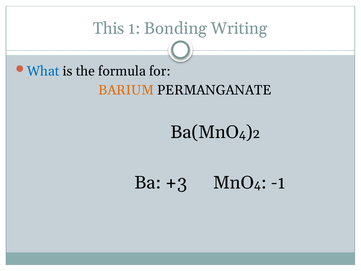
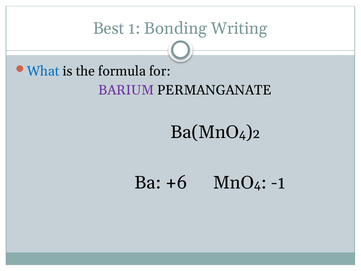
This: This -> Best (109, 28)
BARIUM colour: orange -> purple (126, 90)
+3: +3 -> +6 (176, 183)
